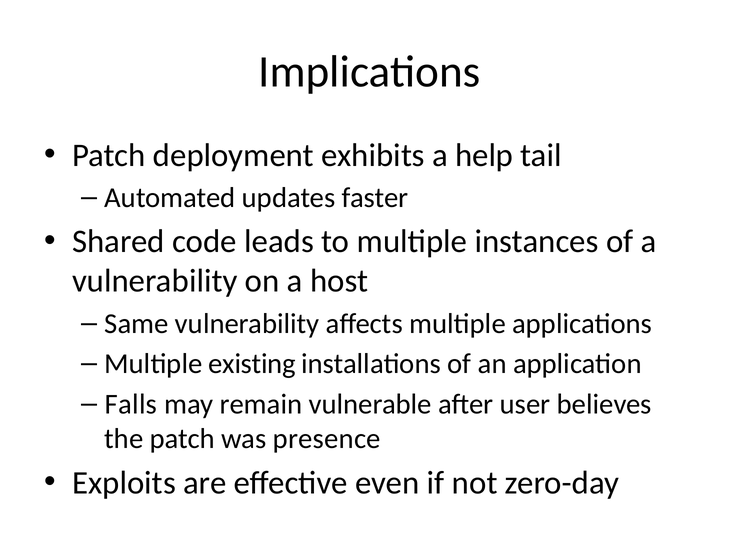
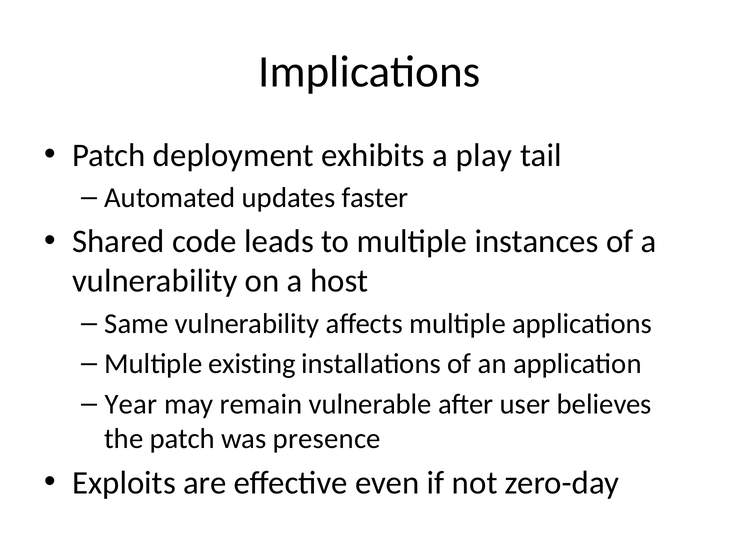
help: help -> play (484, 155)
Falls: Falls -> Year (131, 404)
